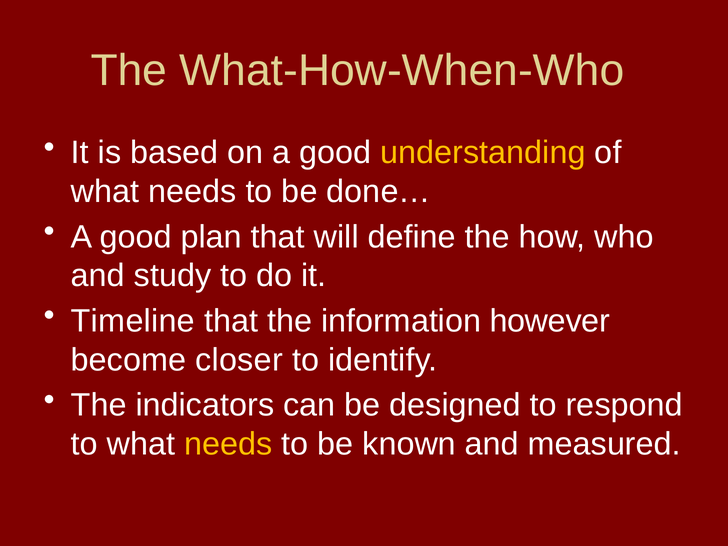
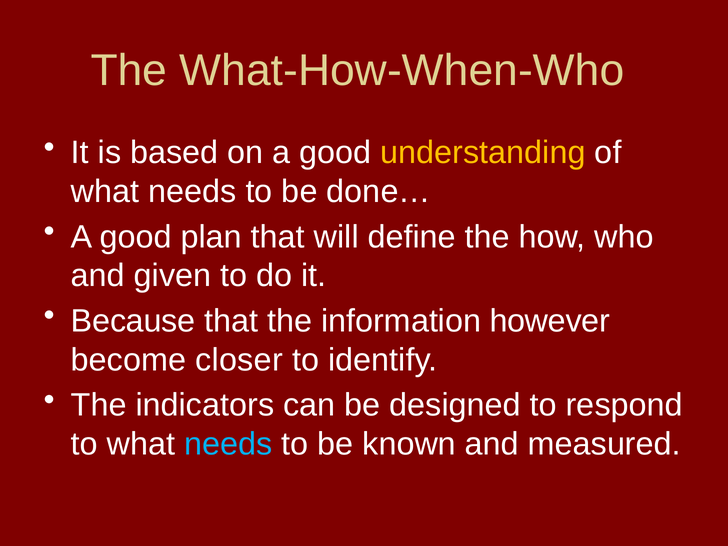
study: study -> given (173, 276)
Timeline: Timeline -> Because (133, 321)
needs colour: yellow -> light blue (228, 444)
